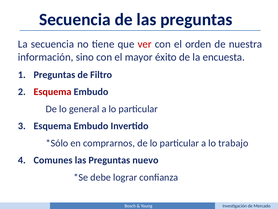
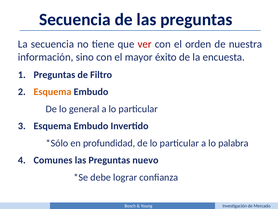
Esquema colour: red -> orange (52, 92)
comprarnos: comprarnos -> profundidad (109, 143)
trabajo: trabajo -> palabra (233, 143)
